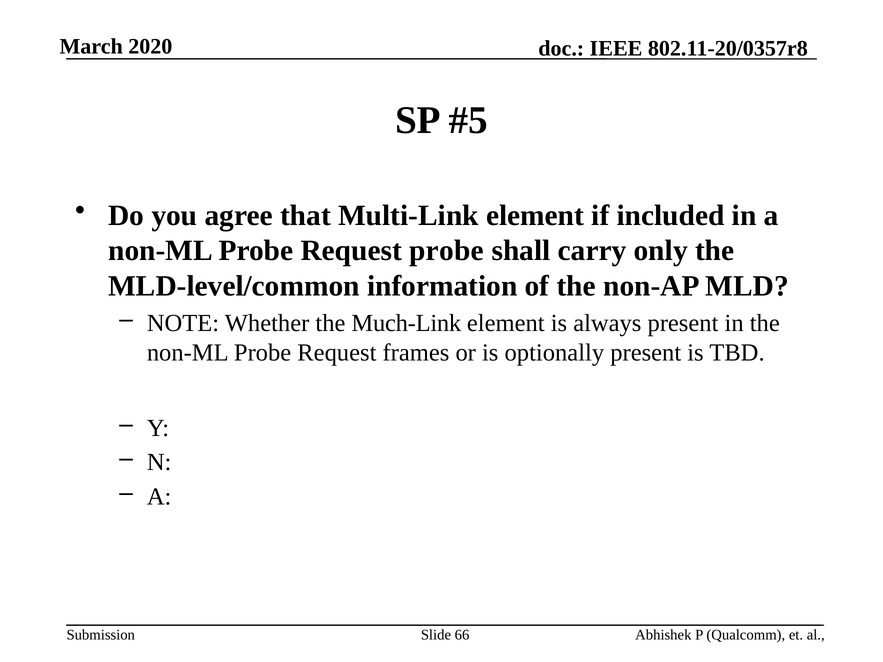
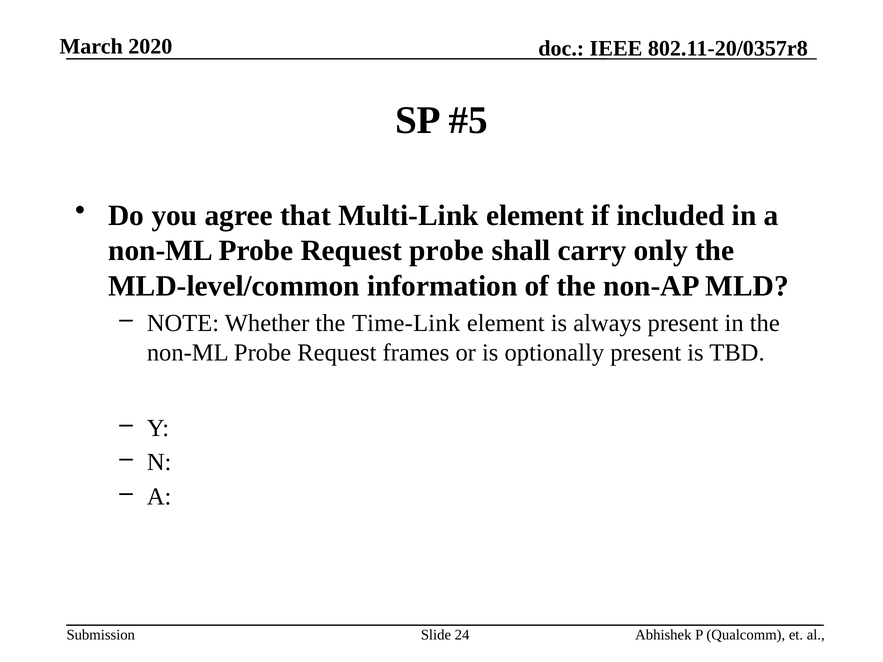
Much-Link: Much-Link -> Time-Link (406, 323)
66: 66 -> 24 (462, 635)
